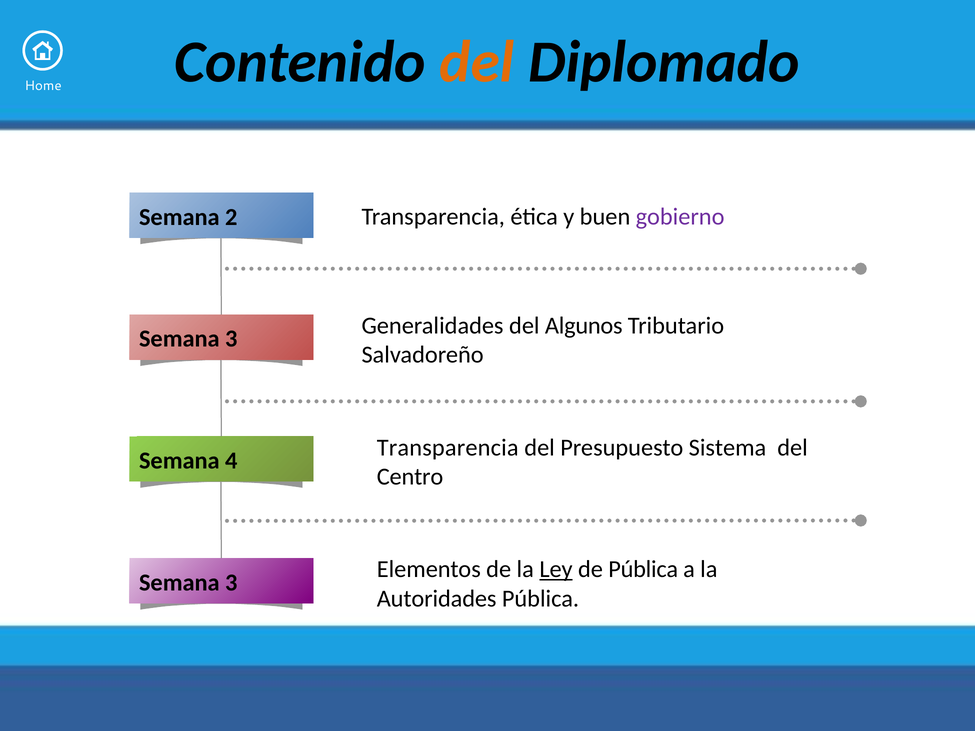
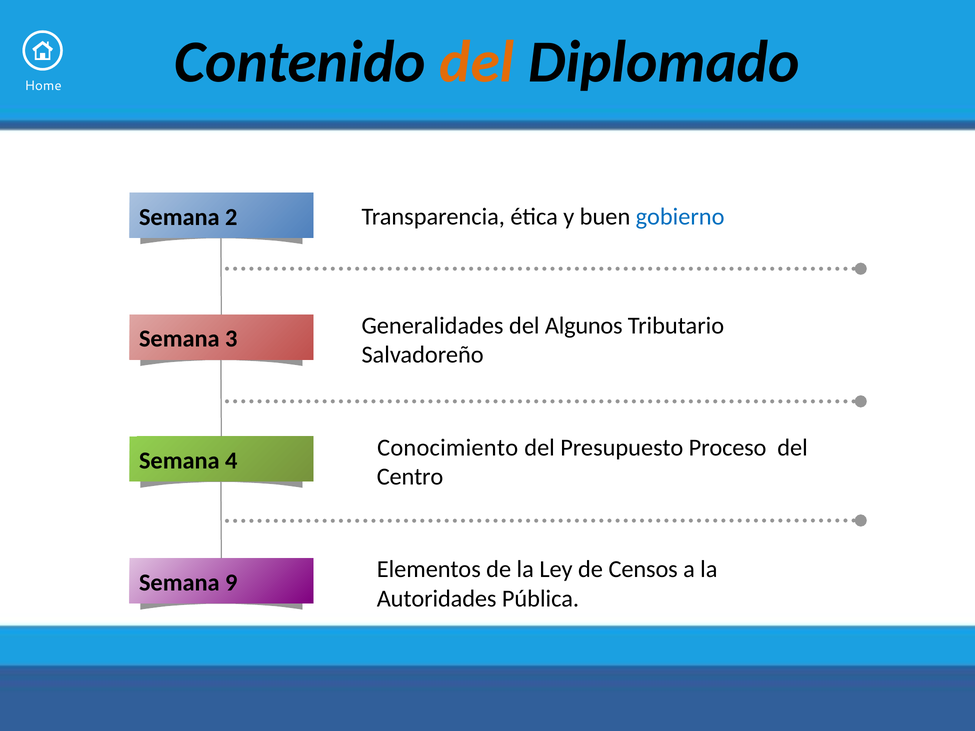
gobierno colour: purple -> blue (680, 217)
Transparencia: Transparencia -> Conocimiento (448, 448)
Sistema: Sistema -> Proceso (728, 448)
Ley underline: present -> none (556, 570)
de Pública: Pública -> Censos (643, 570)
3: 3 -> 9 (231, 583)
